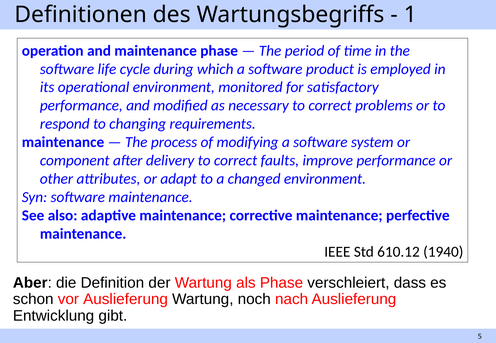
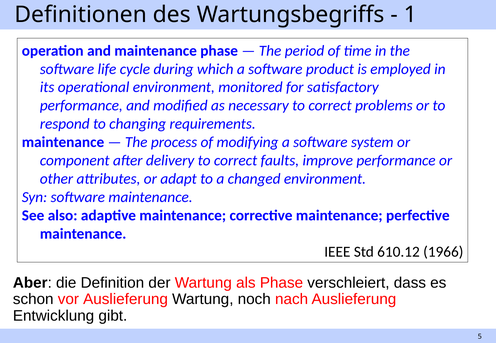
1940: 1940 -> 1966 (443, 252)
